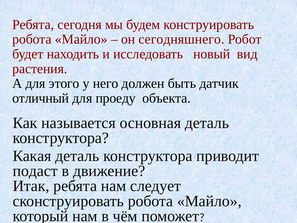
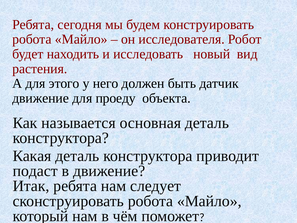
сегодняшнего: сегодняшнего -> исследователя (182, 39)
отличный: отличный -> движение (41, 98)
